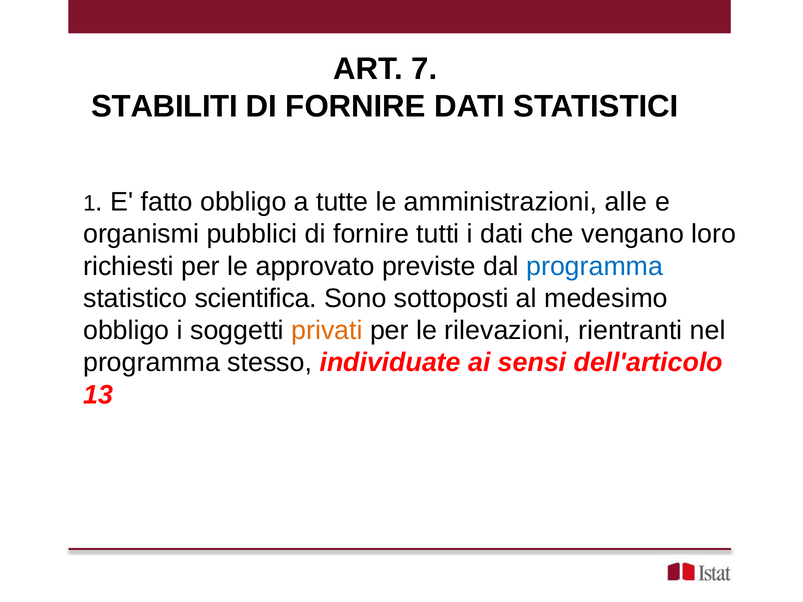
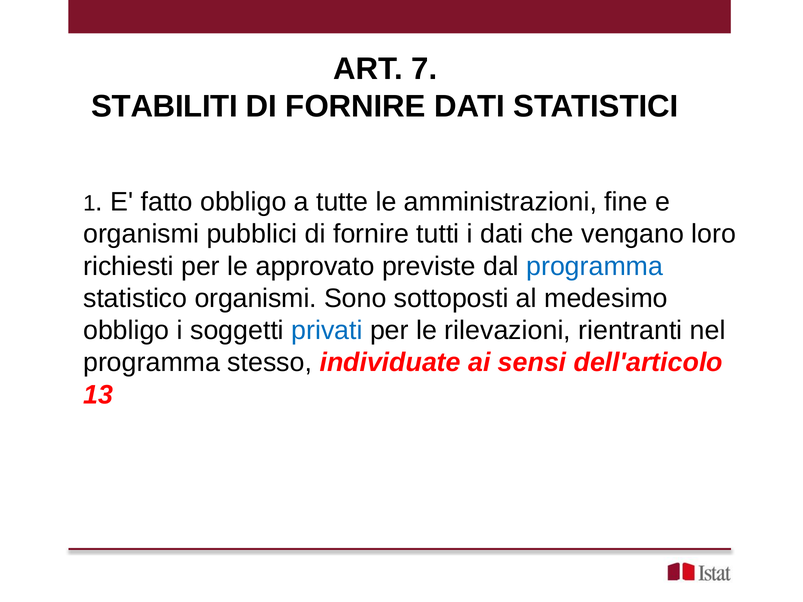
alle: alle -> fine (626, 202)
statistico scientifica: scientifica -> organismi (256, 298)
privati colour: orange -> blue (327, 331)
